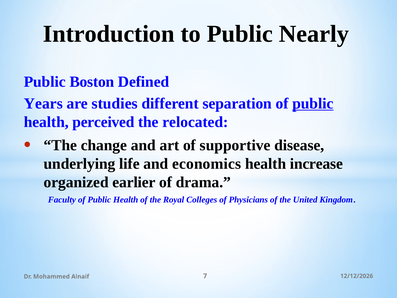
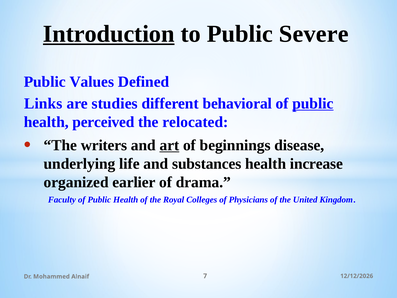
Introduction underline: none -> present (109, 34)
Nearly: Nearly -> Severe (314, 34)
Boston: Boston -> Values (92, 82)
Years: Years -> Links (43, 103)
separation: separation -> behavioral (237, 103)
change: change -> writers (104, 145)
art underline: none -> present (169, 145)
supportive: supportive -> beginnings (235, 145)
economics: economics -> substances (207, 164)
